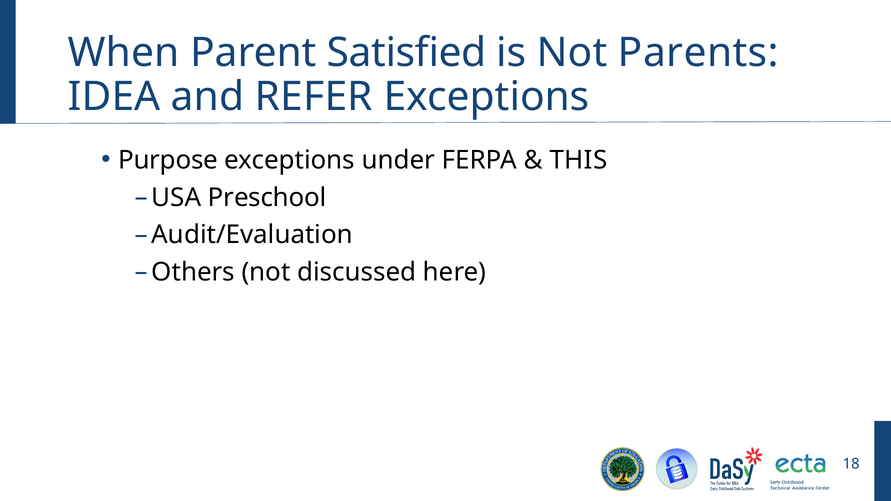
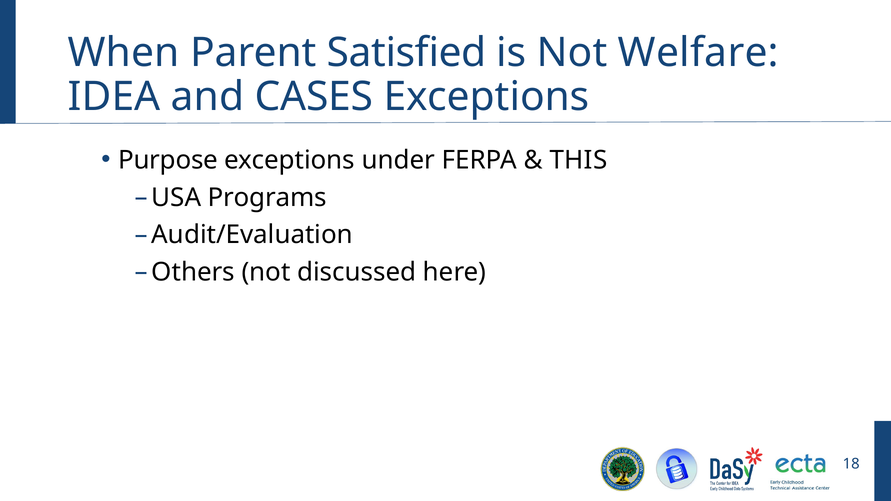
Parents: Parents -> Welfare (698, 53)
REFER: REFER -> CASES (314, 97)
Preschool: Preschool -> Programs (267, 198)
